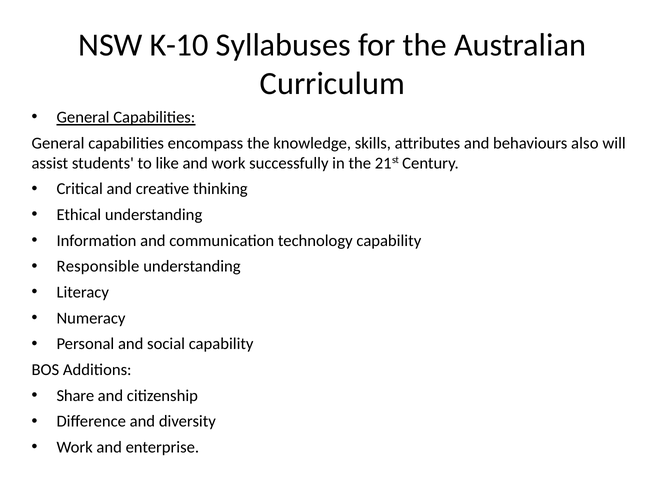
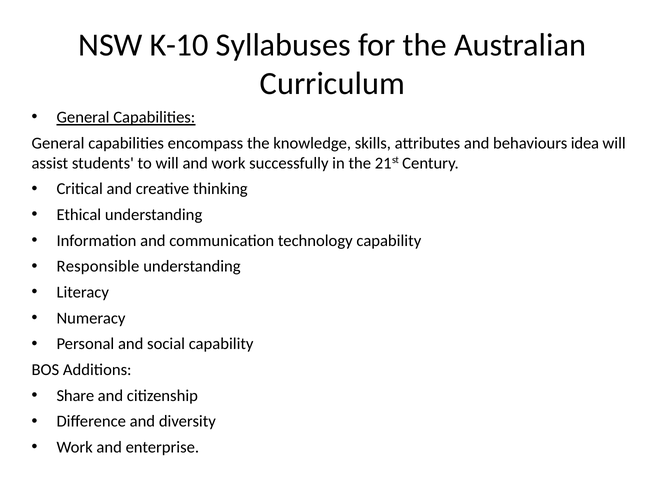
also: also -> idea (585, 143)
to like: like -> will (167, 163)
